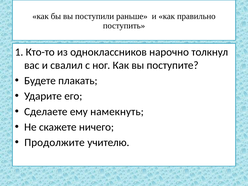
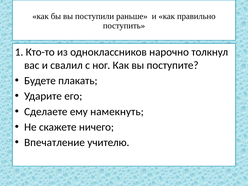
Продолжите: Продолжите -> Впечатление (55, 142)
